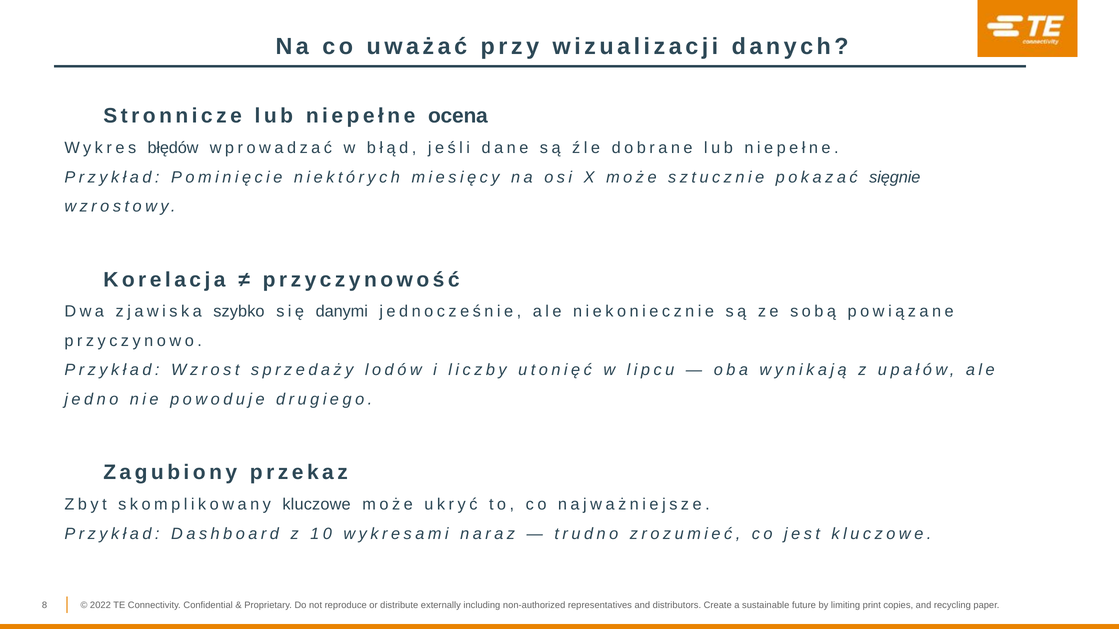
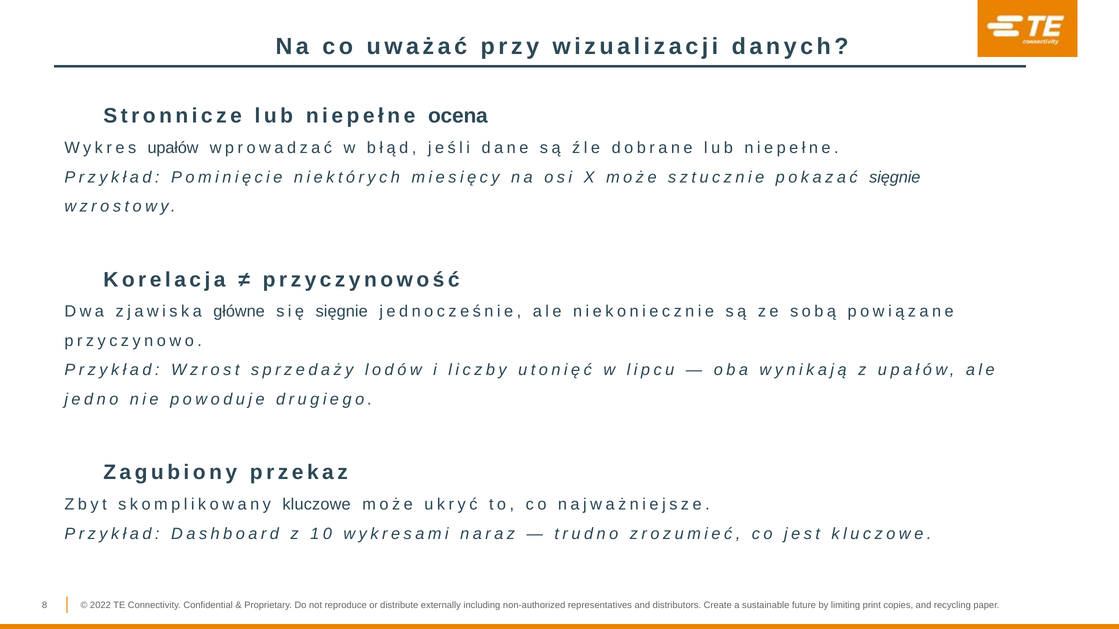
Wykres błędów: błędów -> upałów (173, 148)
szybko: szybko -> główne (239, 312)
się danymi: danymi -> sięgnie (342, 312)
